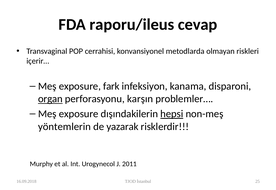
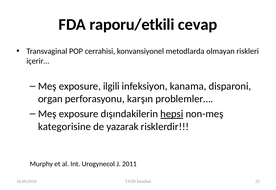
raporu/ileus: raporu/ileus -> raporu/etkili (132, 25)
fark: fark -> ilgili (111, 86)
organ underline: present -> none (50, 99)
yöntemlerin: yöntemlerin -> kategorisine (64, 127)
